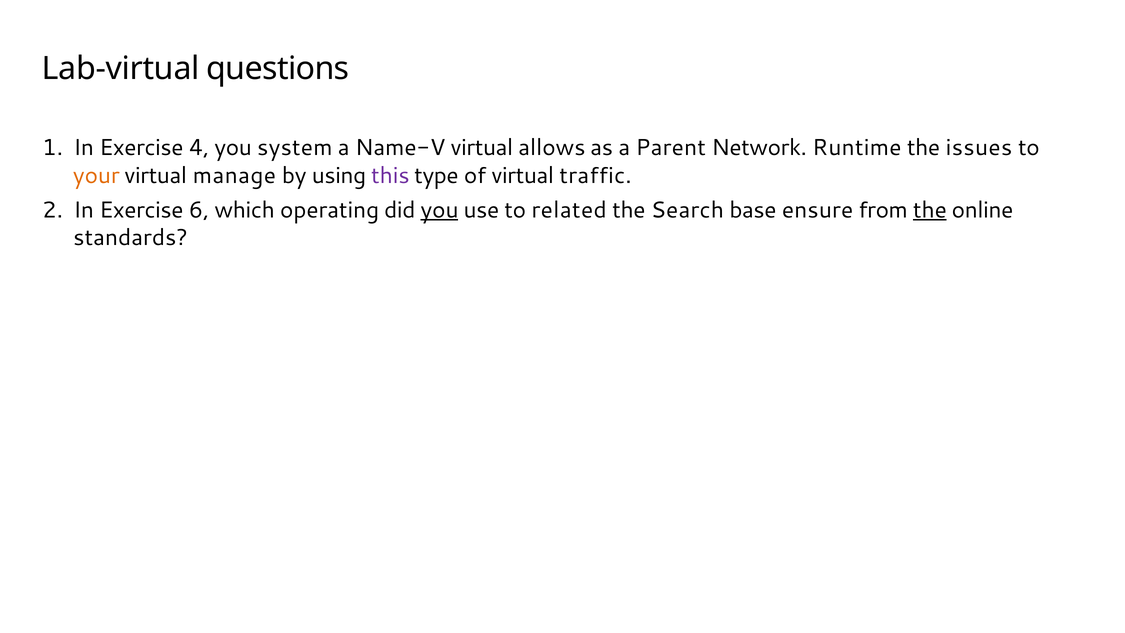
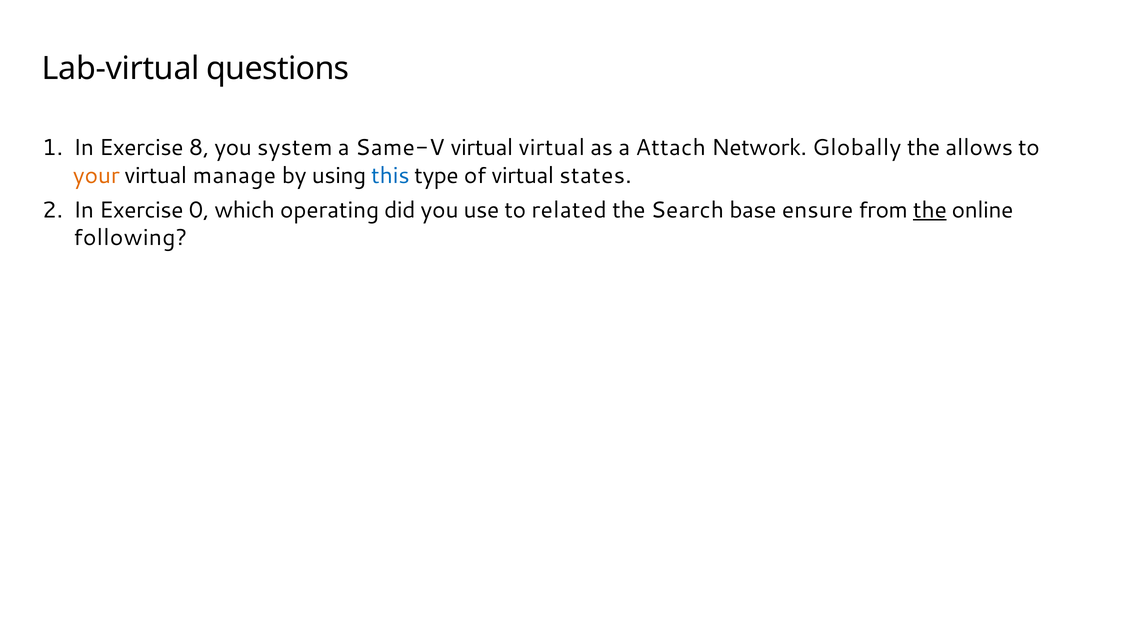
4: 4 -> 8 (199, 148)
Name-V: Name-V -> Same-V (400, 148)
virtual allows: allows -> virtual (552, 148)
Parent: Parent -> Attach (671, 148)
Runtime: Runtime -> Globally (857, 148)
issues: issues -> allows (979, 148)
this colour: purple -> blue (390, 175)
traffic: traffic -> states (596, 175)
6: 6 -> 0 (199, 210)
you underline: present -> none (440, 210)
standards: standards -> following (130, 237)
